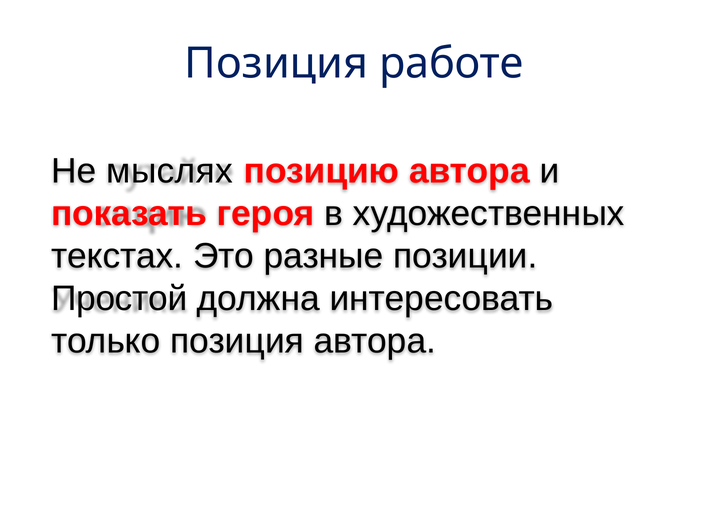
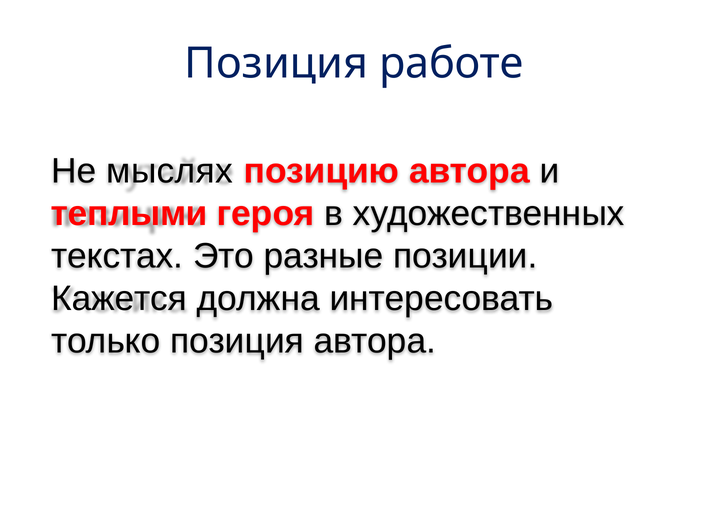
показать: показать -> теплыми (129, 213)
Простой: Простой -> Кажется (119, 298)
